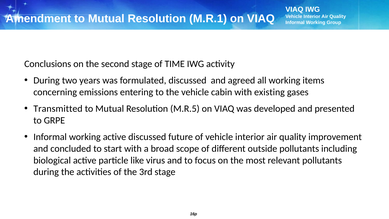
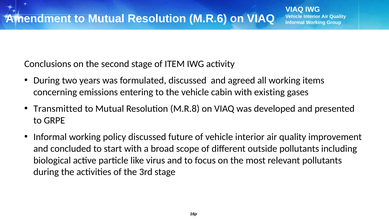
M.R.1: M.R.1 -> M.R.6 (208, 19)
TIME: TIME -> ITEM (175, 64)
M.R.5: M.R.5 -> M.R.8 (185, 109)
working active: active -> policy (114, 137)
